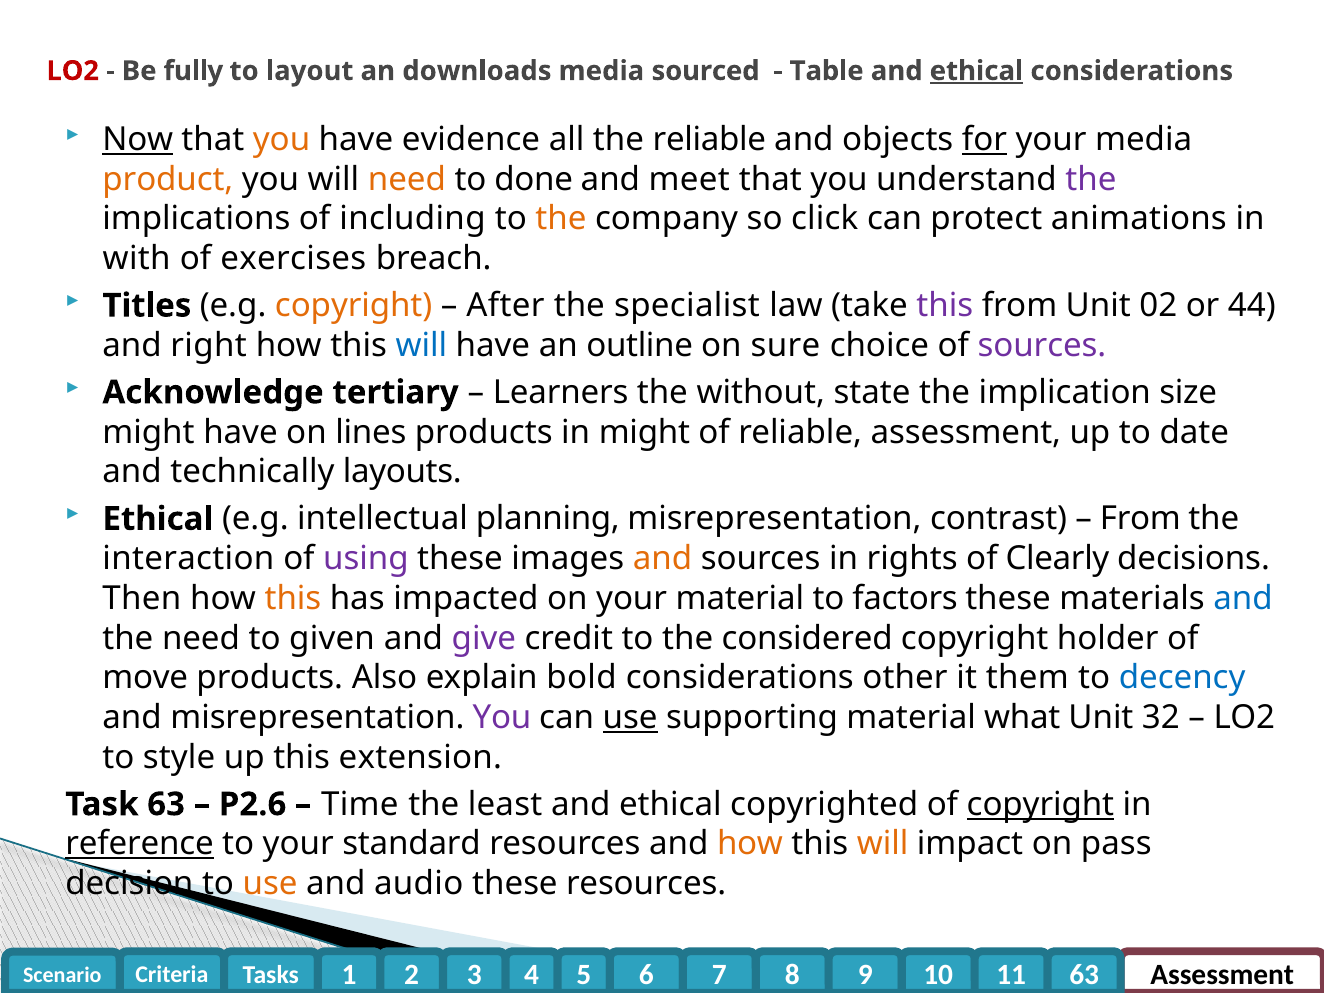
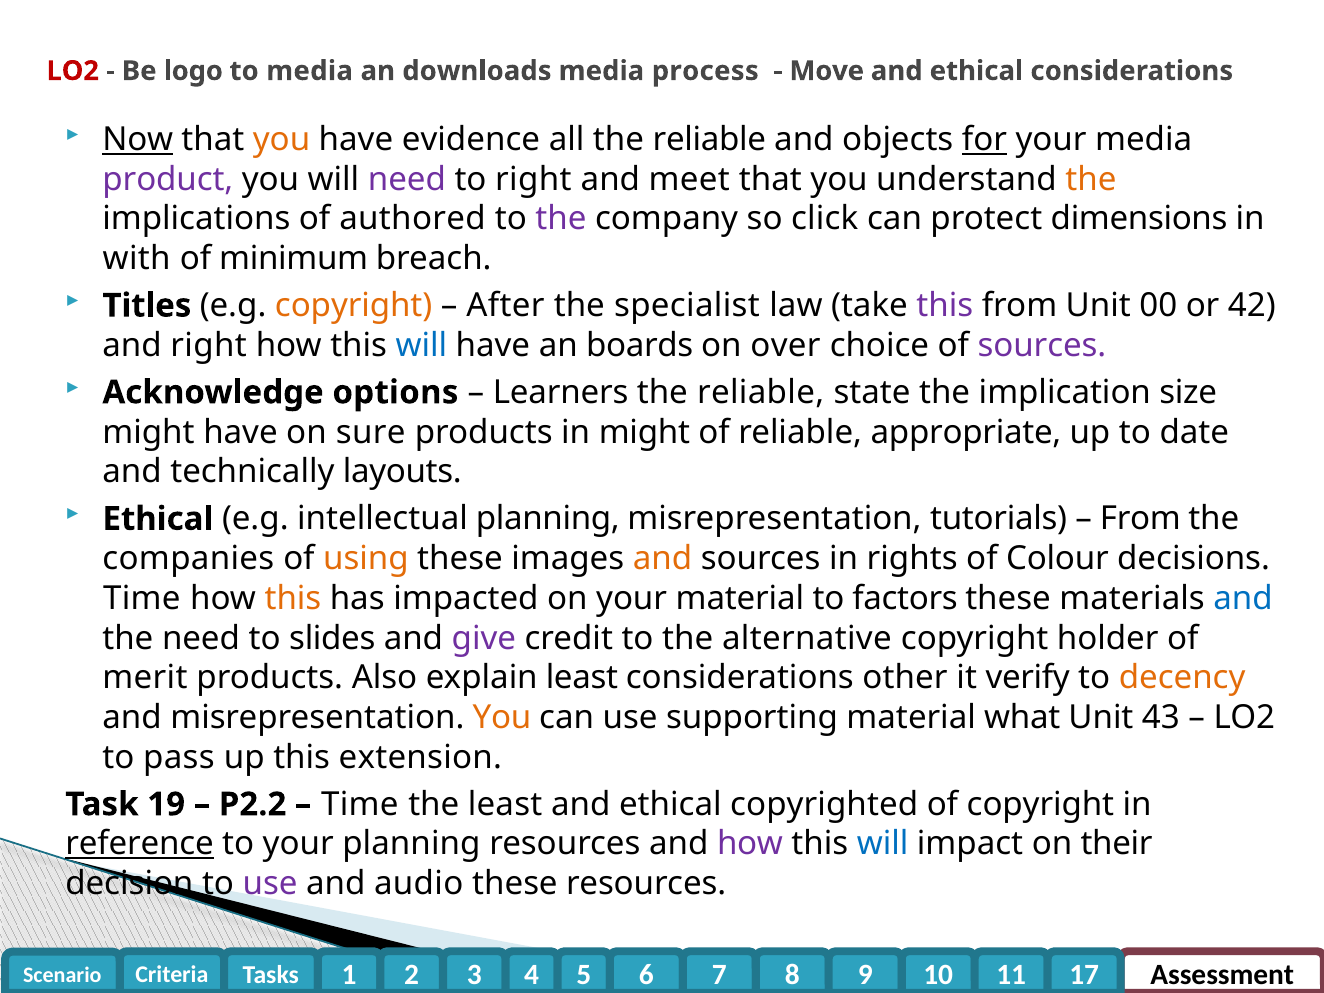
fully: fully -> logo (193, 71)
to layout: layout -> media (310, 71)
sourced: sourced -> process (705, 71)
Table: Table -> Move (827, 71)
ethical underline: present -> none (976, 71)
product colour: orange -> purple (168, 179)
need colour: orange -> purple (407, 179)
to done: done -> right (533, 179)
the colour: purple -> orange (1091, 179)
including: including -> authored (413, 219)
the colour: orange -> purple (561, 219)
animations: animations -> dimensions (1139, 219)
exercises: exercises -> minimum (294, 259)
02: 02 -> 00 (1158, 306)
44: 44 -> 42 (1252, 306)
outline: outline -> boards (640, 345)
sure: sure -> over (786, 345)
tertiary: tertiary -> options (395, 392)
without: without -> reliable (761, 392)
lines: lines -> sure (371, 432)
reliable assessment: assessment -> appropriate (966, 432)
contrast: contrast -> tutorials (999, 519)
interaction: interaction -> companies (188, 559)
using colour: purple -> orange (366, 559)
Clearly: Clearly -> Colour (1057, 559)
Then: Then -> Time (142, 598)
given: given -> slides (332, 638)
considered: considered -> alternative (807, 638)
move: move -> merit (145, 678)
explain bold: bold -> least (582, 678)
them: them -> verify (1028, 678)
decency colour: blue -> orange (1182, 678)
You colour: purple -> orange (502, 718)
use underline: present -> none (630, 718)
32: 32 -> 43 (1161, 718)
style: style -> pass (179, 757)
Task 63: 63 -> 19 (166, 804)
P2.6: P2.6 -> P2.2 (253, 804)
copyright underline: present -> none (1040, 804)
your standard: standard -> planning (411, 844)
how colour: orange -> purple (750, 844)
will colour: orange -> blue (883, 844)
pass: pass -> their (1117, 844)
use colour: orange -> purple (270, 884)
63: 63 -> 17 (1084, 975)
